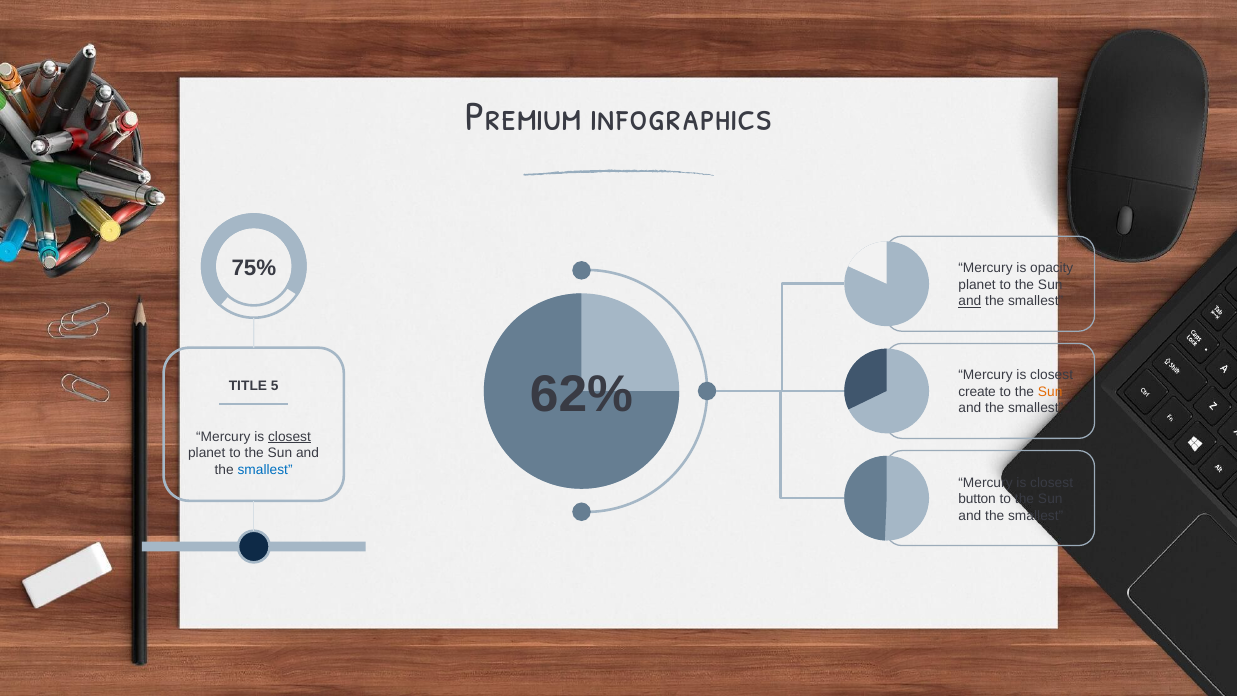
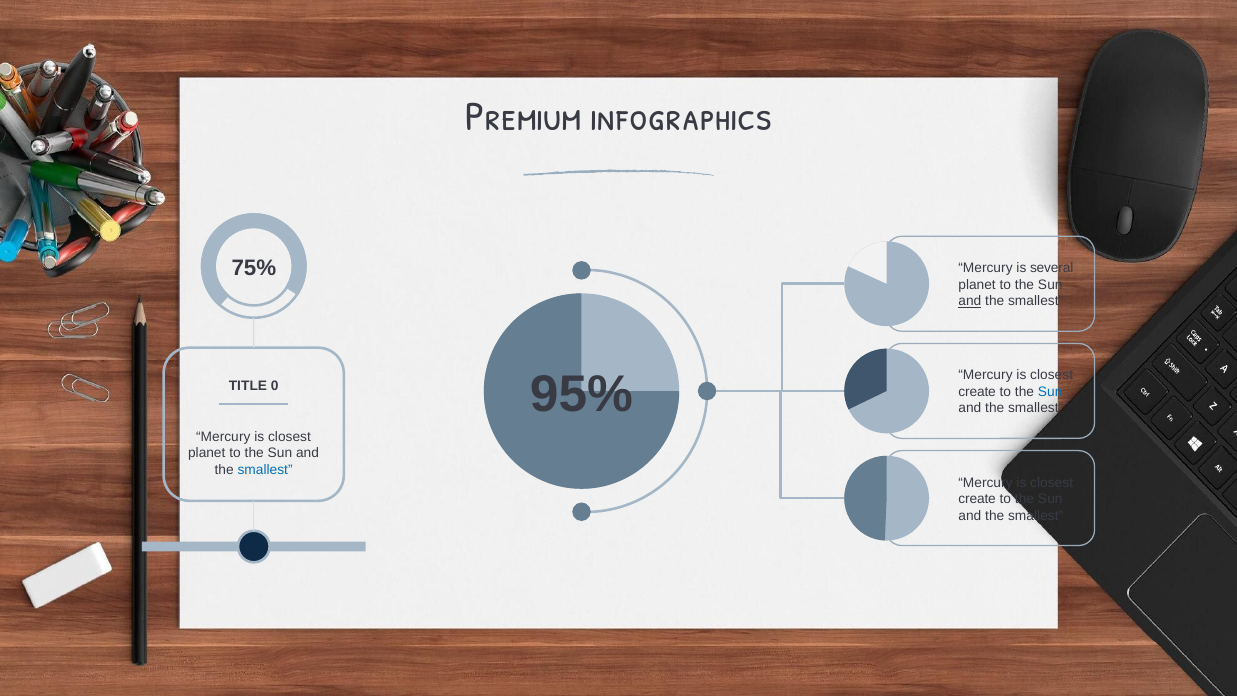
opacity: opacity -> several (1052, 268)
62%: 62% -> 95% (581, 395)
5: 5 -> 0 (275, 386)
Sun colour: orange -> blue (1050, 392)
closest underline: present -> none (289, 437)
button: button -> create (977, 499)
